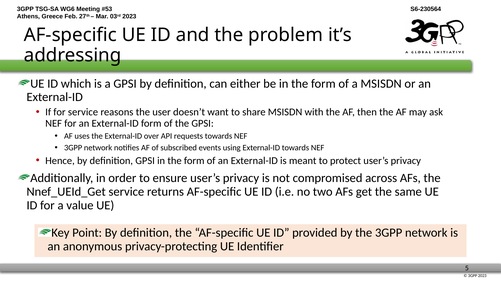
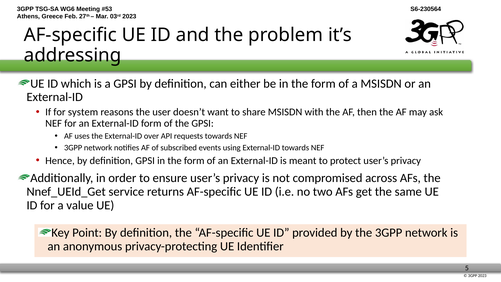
for service: service -> system (83, 112)
